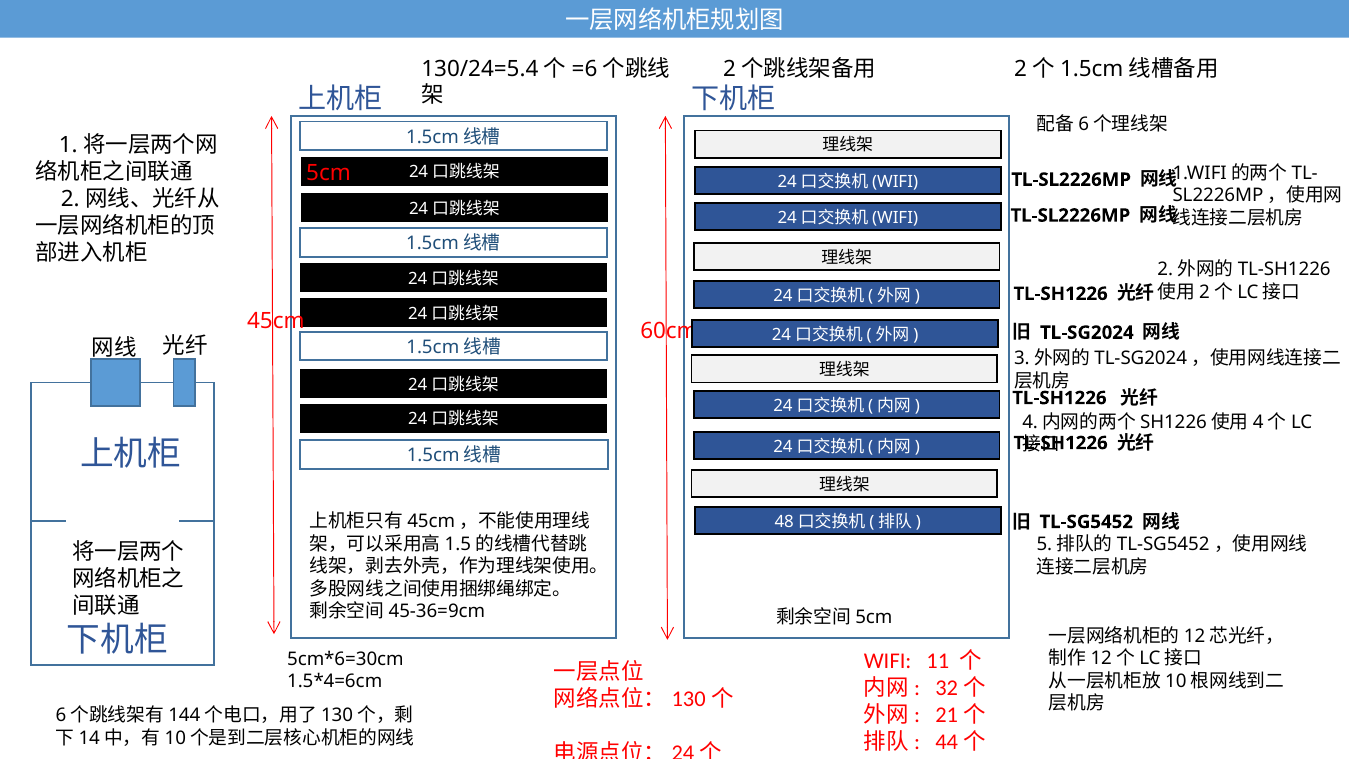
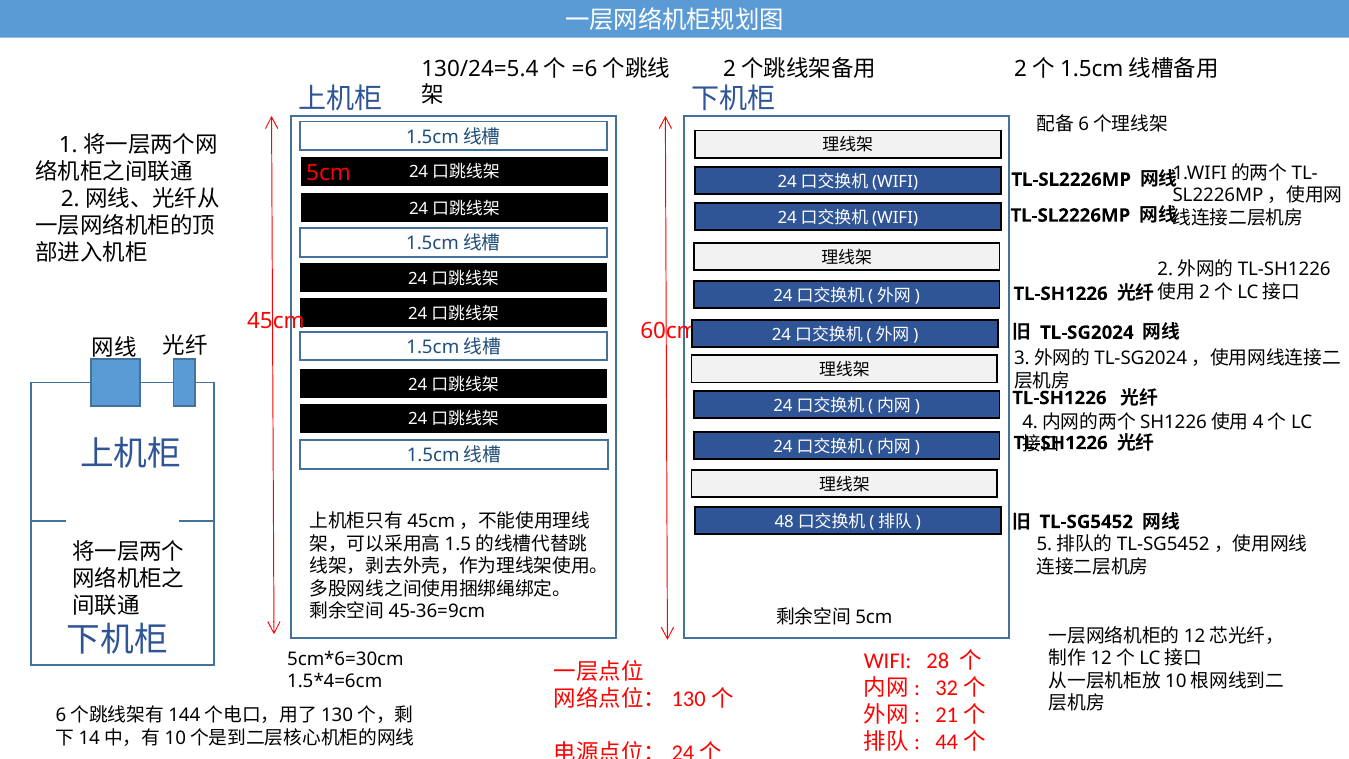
11: 11 -> 28 (938, 661)
